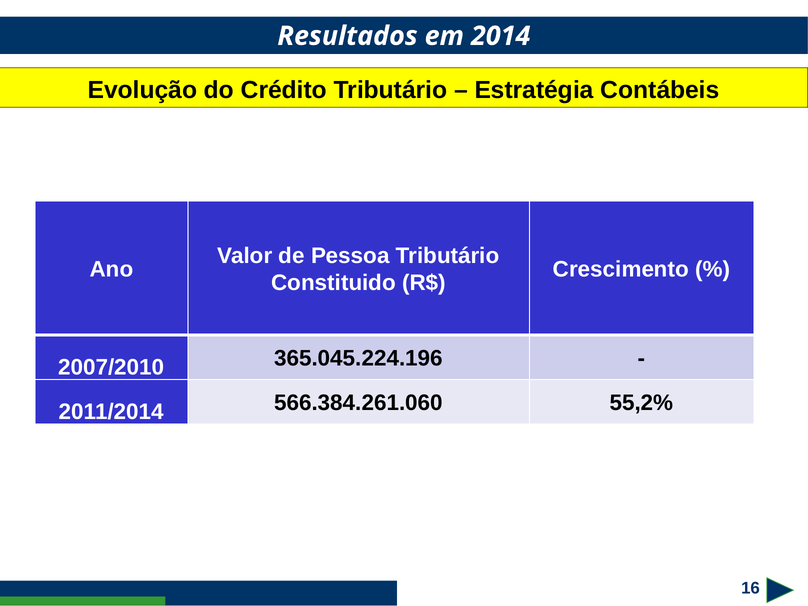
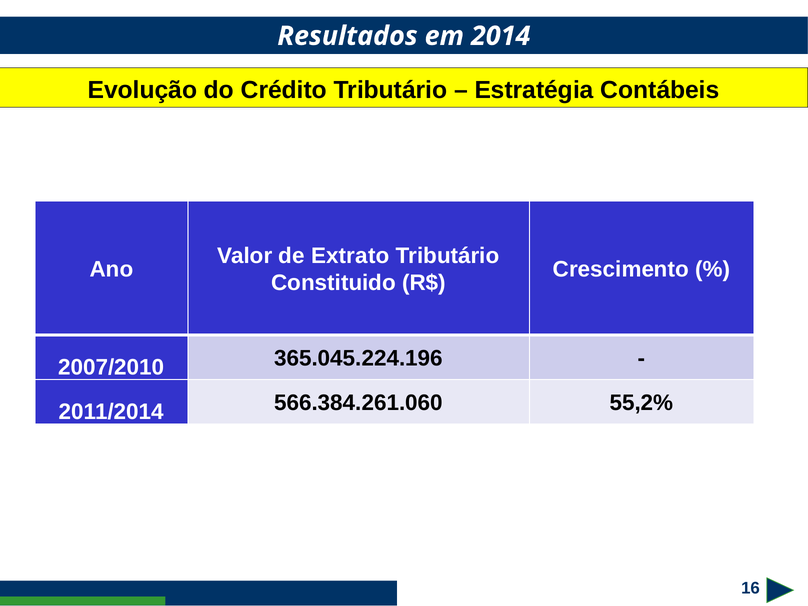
Pessoa: Pessoa -> Extrato (350, 256)
